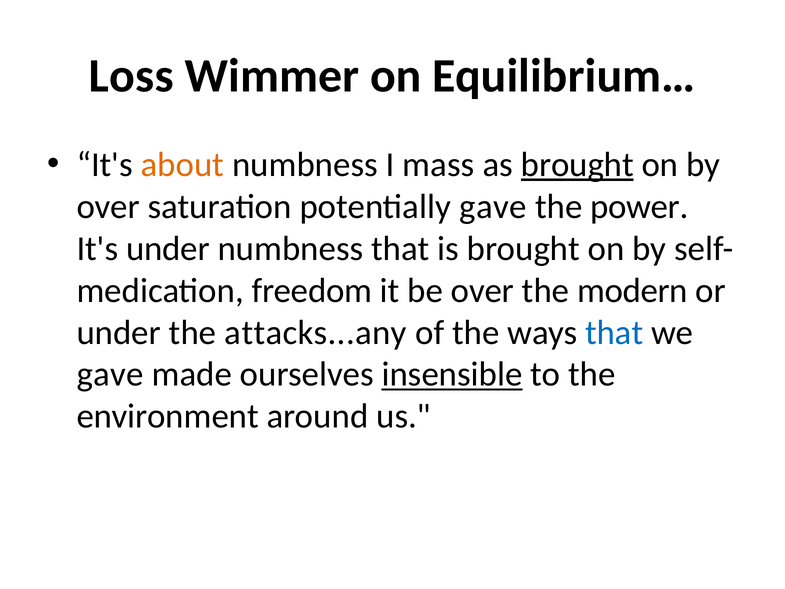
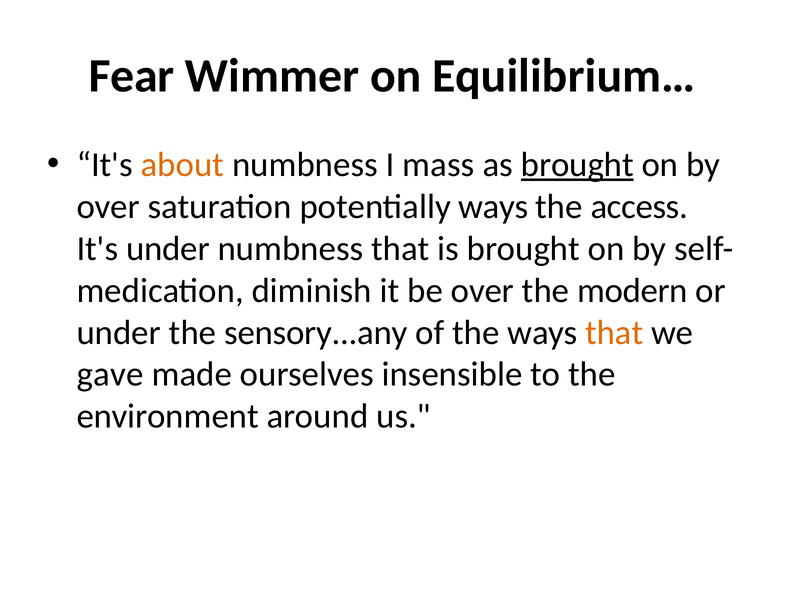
Loss: Loss -> Fear (132, 76)
potentially gave: gave -> ways (493, 207)
power: power -> access (639, 207)
freedom: freedom -> diminish (312, 290)
attacks...any: attacks...any -> sensory...any (316, 332)
that colour: blue -> orange (614, 332)
insensible underline: present -> none (452, 374)
